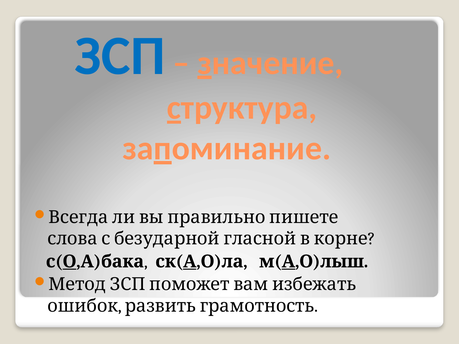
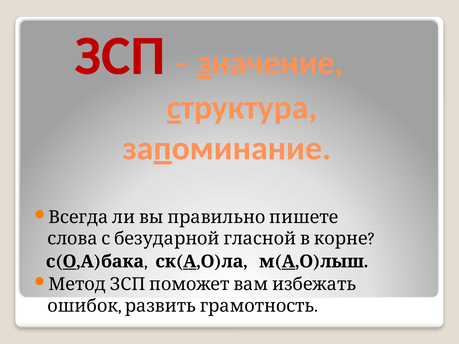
ЗСП colour: blue -> red (120, 56)
